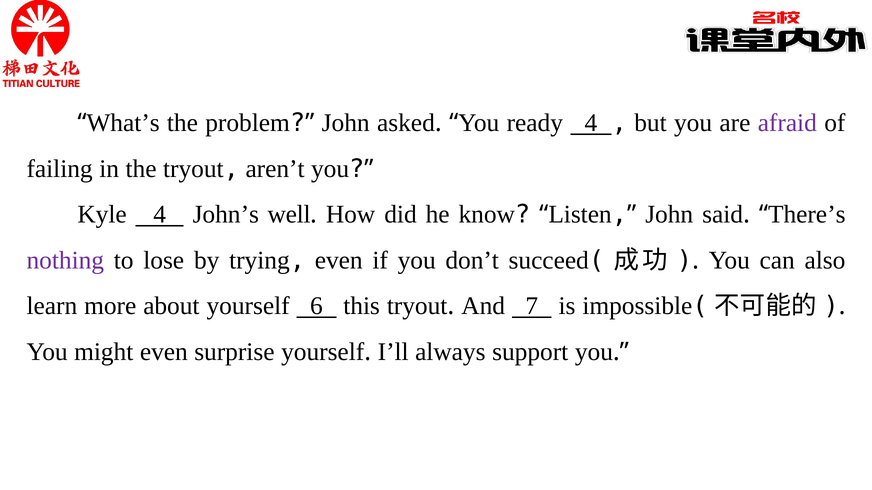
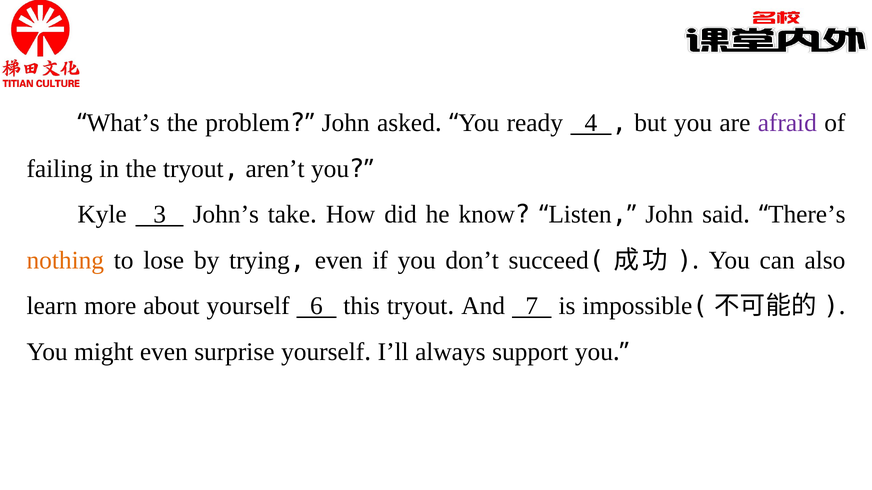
Kyle 4: 4 -> 3 (160, 215)
well: well -> take (289, 215)
nothing colour: purple -> orange (65, 260)
